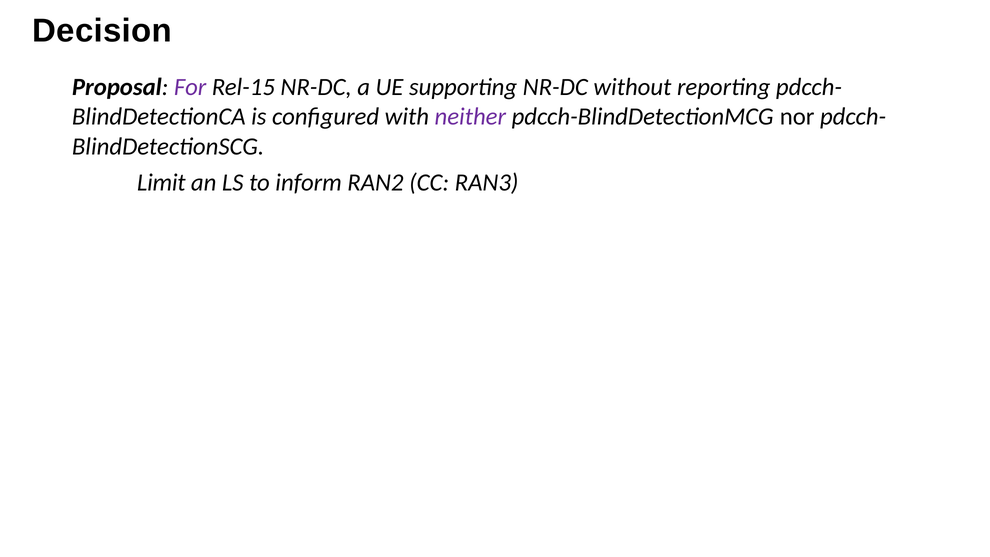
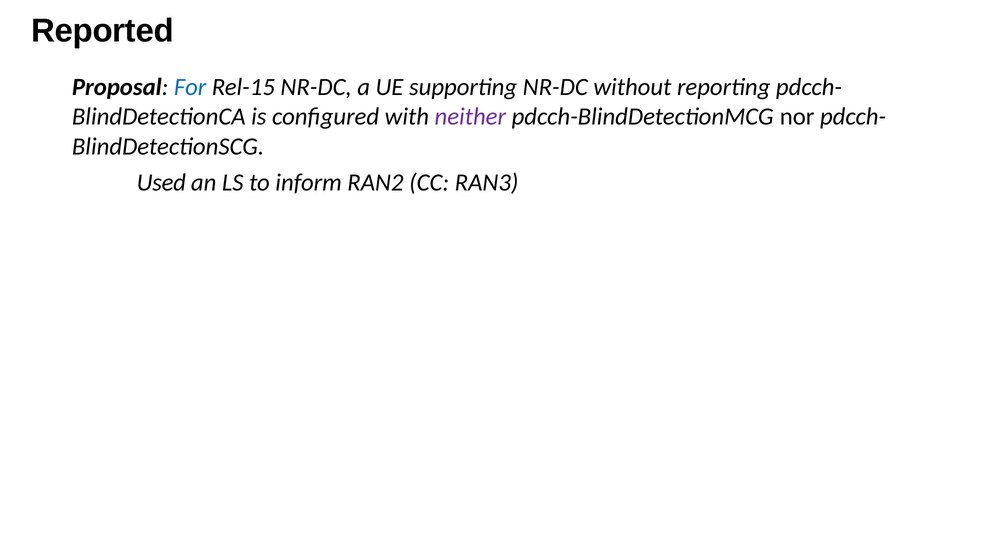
Decision: Decision -> Reported (103, 31)
For colour: purple -> blue (190, 87)
Limit: Limit -> Used (161, 182)
